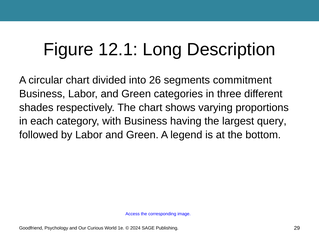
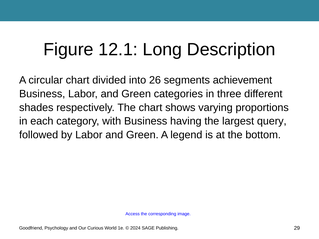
commitment: commitment -> achievement (242, 80)
